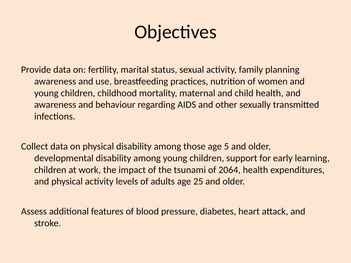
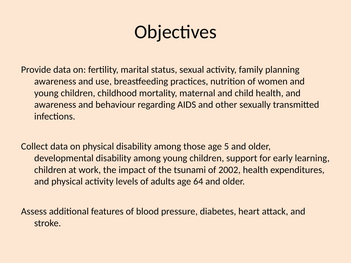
2064: 2064 -> 2002 (230, 170)
25: 25 -> 64 (198, 182)
